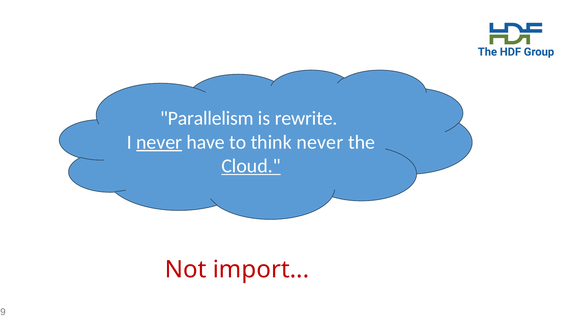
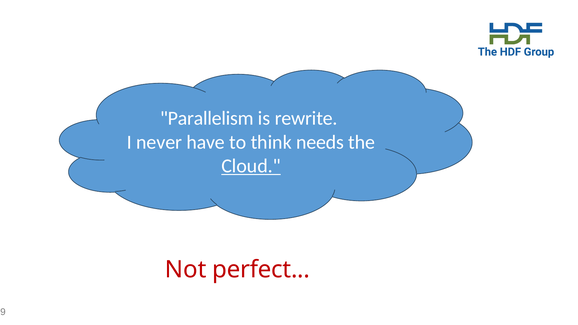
never underline: present -> none (159, 142)
think never: never -> needs (320, 142)
import: import -> perfect (261, 270)
